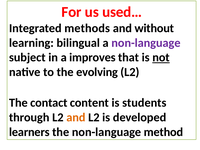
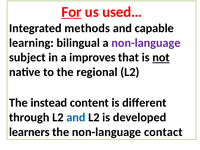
For underline: none -> present (71, 12)
without: without -> capable (154, 28)
evolving: evolving -> regional (97, 72)
contact: contact -> instead (49, 103)
students: students -> different (144, 103)
and colour: orange -> blue (76, 117)
method: method -> contact (163, 132)
